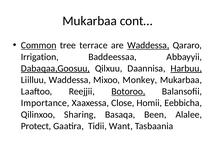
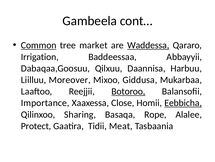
Mukarbaa: Mukarbaa -> Gambeela (90, 21)
terrace: terrace -> market (93, 45)
Dabaqaa,Goosuu underline: present -> none (55, 68)
Harbuu underline: present -> none (186, 68)
Liilluu Waddessa: Waddessa -> Moreover (70, 80)
Monkey: Monkey -> Giddusa (140, 80)
Eebbicha underline: none -> present (183, 103)
Been: Been -> Rope (155, 114)
Want: Want -> Meat (121, 125)
